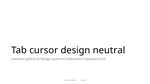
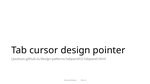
neutral: neutral -> pointer (109, 50)
